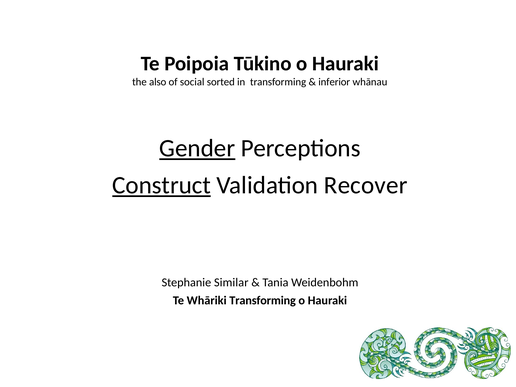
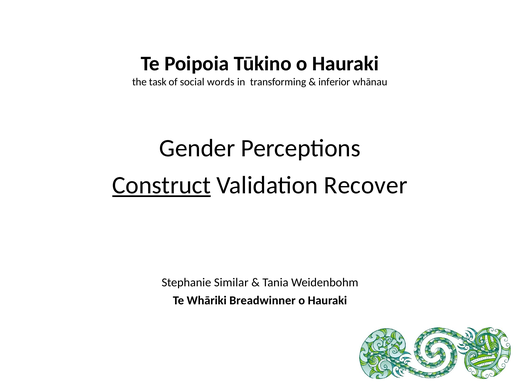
also: also -> task (158, 82)
sorted: sorted -> words (221, 82)
Gender underline: present -> none (197, 148)
Whāriki Transforming: Transforming -> Breadwinner (262, 301)
